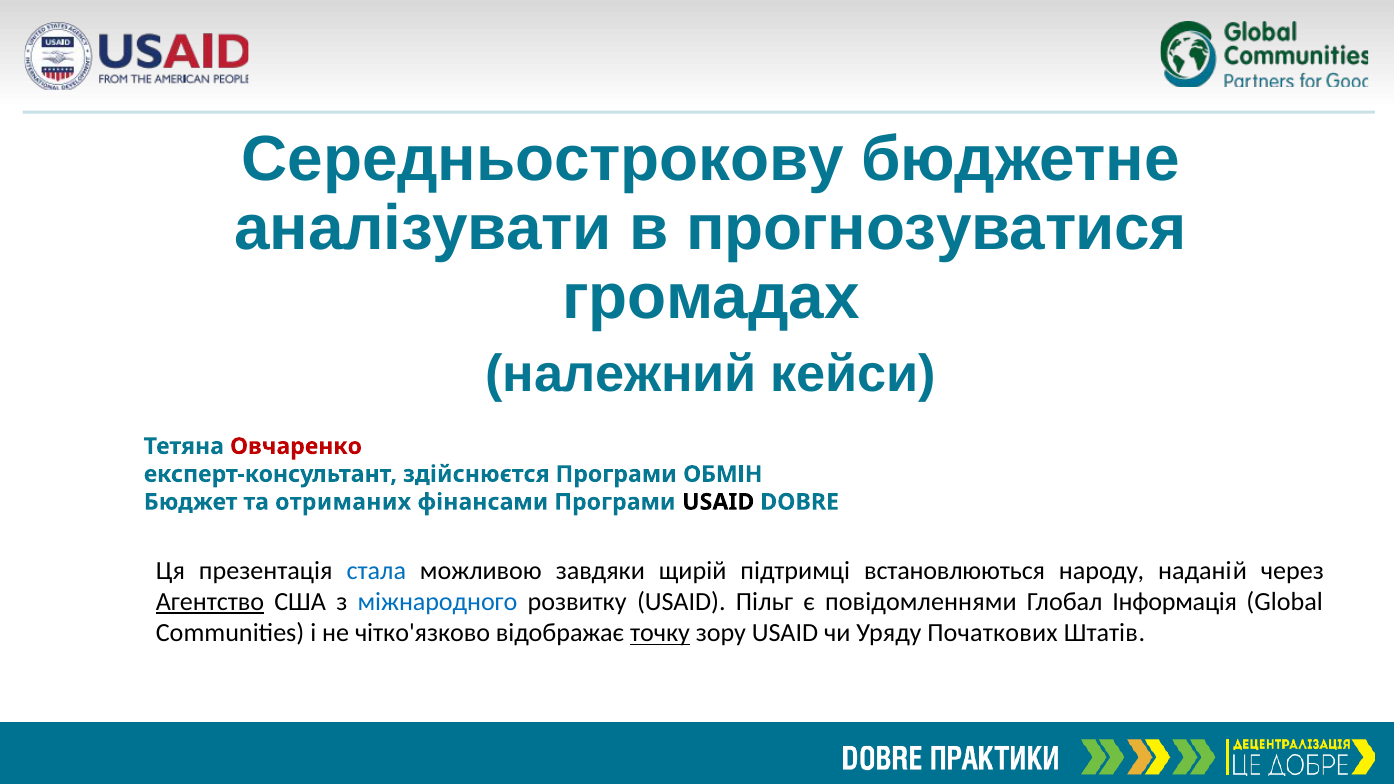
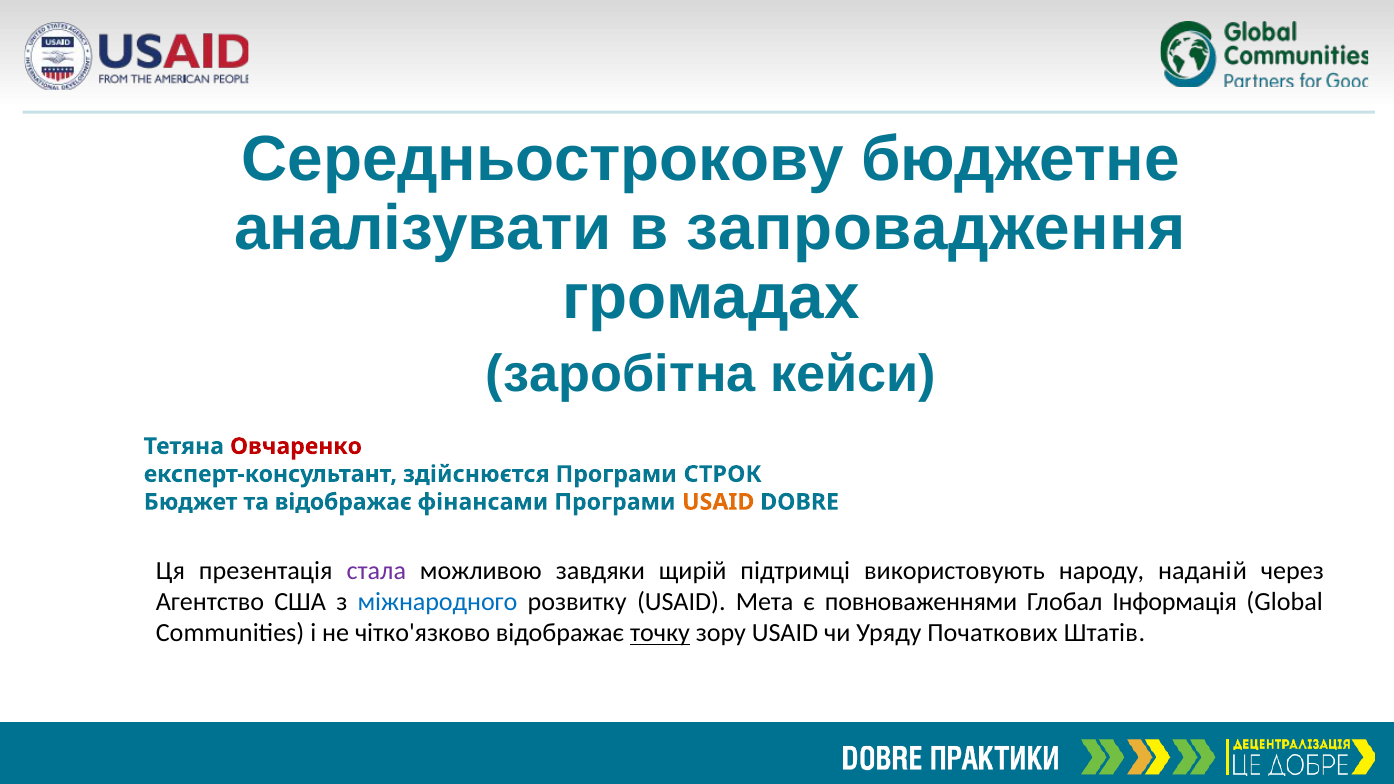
прогнозуватися: прогнозуватися -> запровадження (936, 228)
належний: належний -> заробітна (621, 374)
ОБМІН: ОБМІН -> СТРОК (723, 474)
та отриманих: отриманих -> відображає (343, 502)
USAID colour: black -> orange (718, 502)
стала colour: blue -> purple (376, 571)
встановлюються: встановлюються -> використовують (955, 571)
Агентство underline: present -> none (210, 602)
Пільг: Пільг -> Мета (765, 602)
повідомленнями: повідомленнями -> повноваженнями (921, 602)
